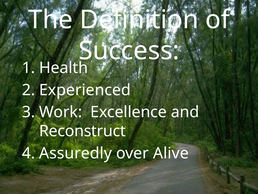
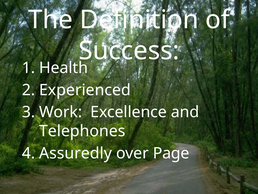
Reconstruct: Reconstruct -> Telephones (82, 131)
Alive: Alive -> Page (171, 153)
